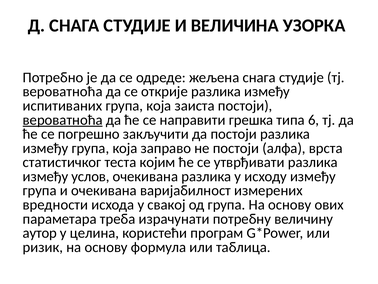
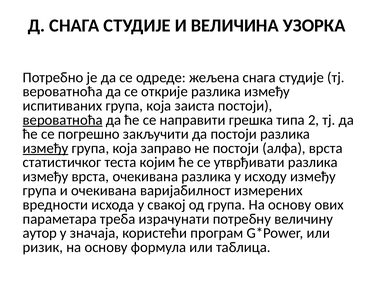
6: 6 -> 2 (314, 120)
између underline: none -> present (45, 148)
између услов: услов -> врста (90, 176)
целина: целина -> значаја (94, 233)
